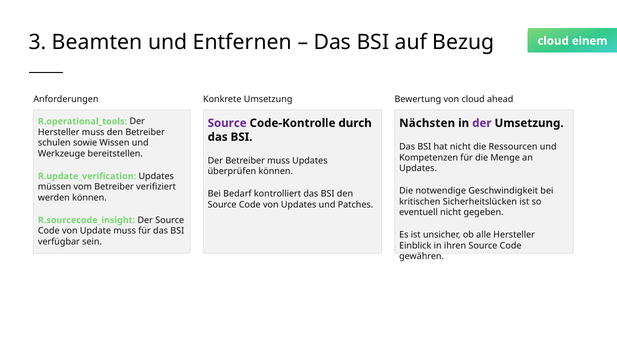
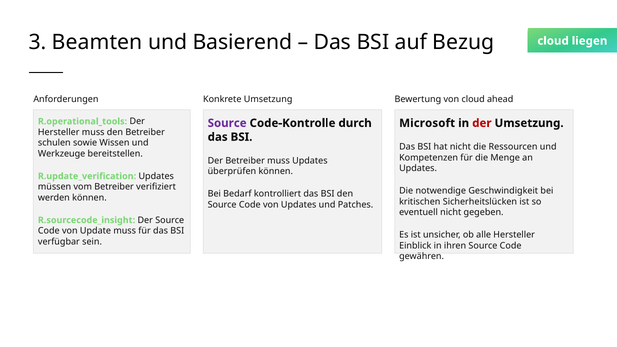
Entfernen: Entfernen -> Basierend (242, 42)
einem: einem -> liegen (590, 41)
Nächsten: Nächsten -> Microsoft (427, 123)
der colour: purple -> red (482, 123)
